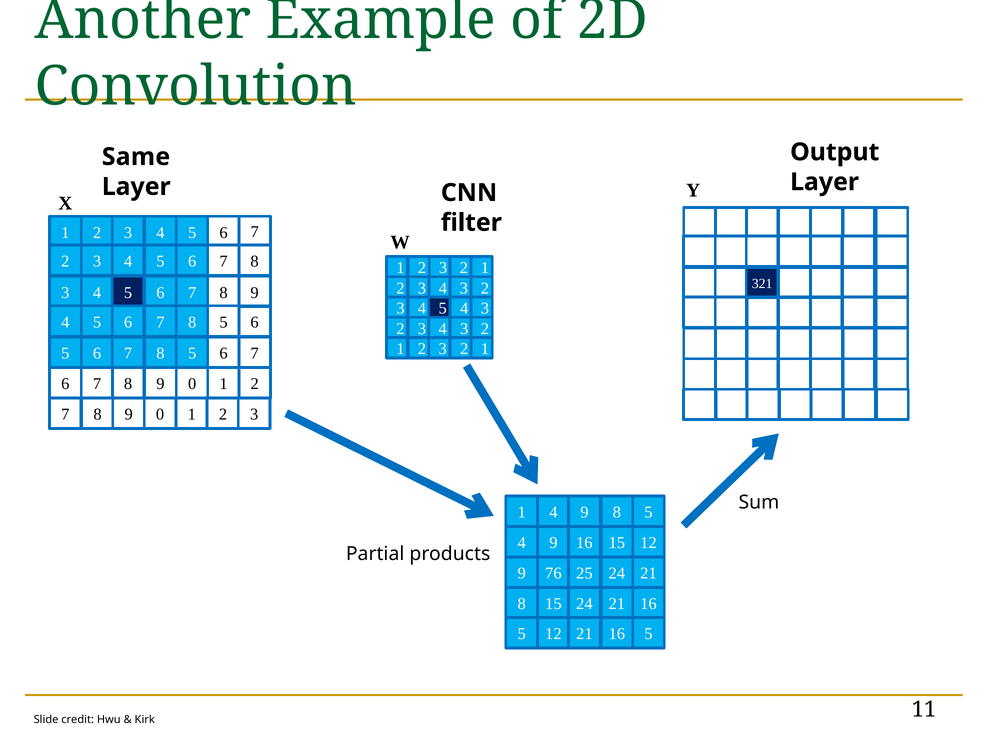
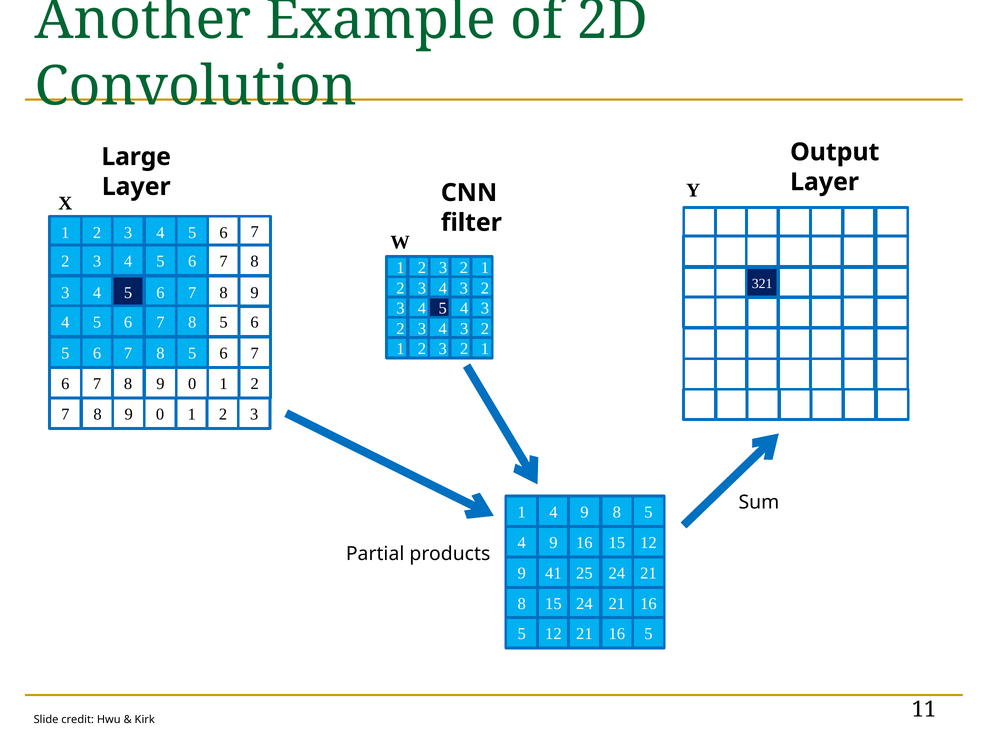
Same: Same -> Large (136, 157)
76: 76 -> 41 (553, 573)
